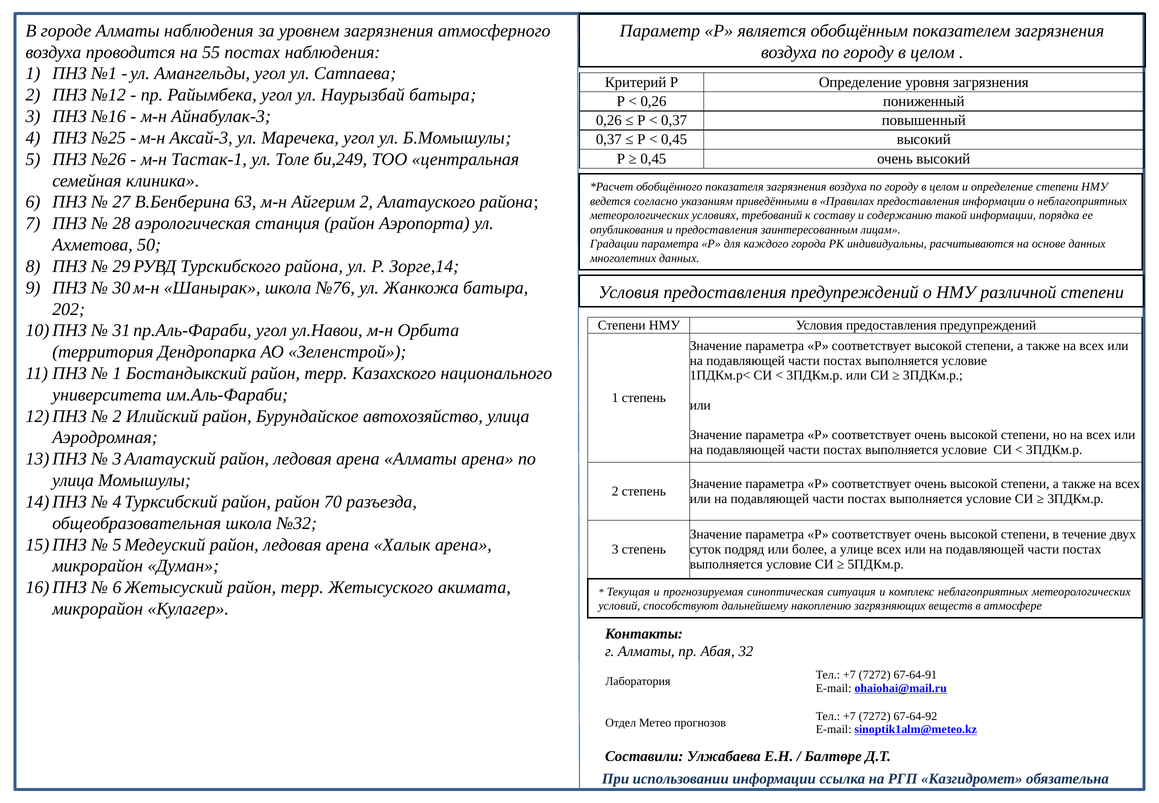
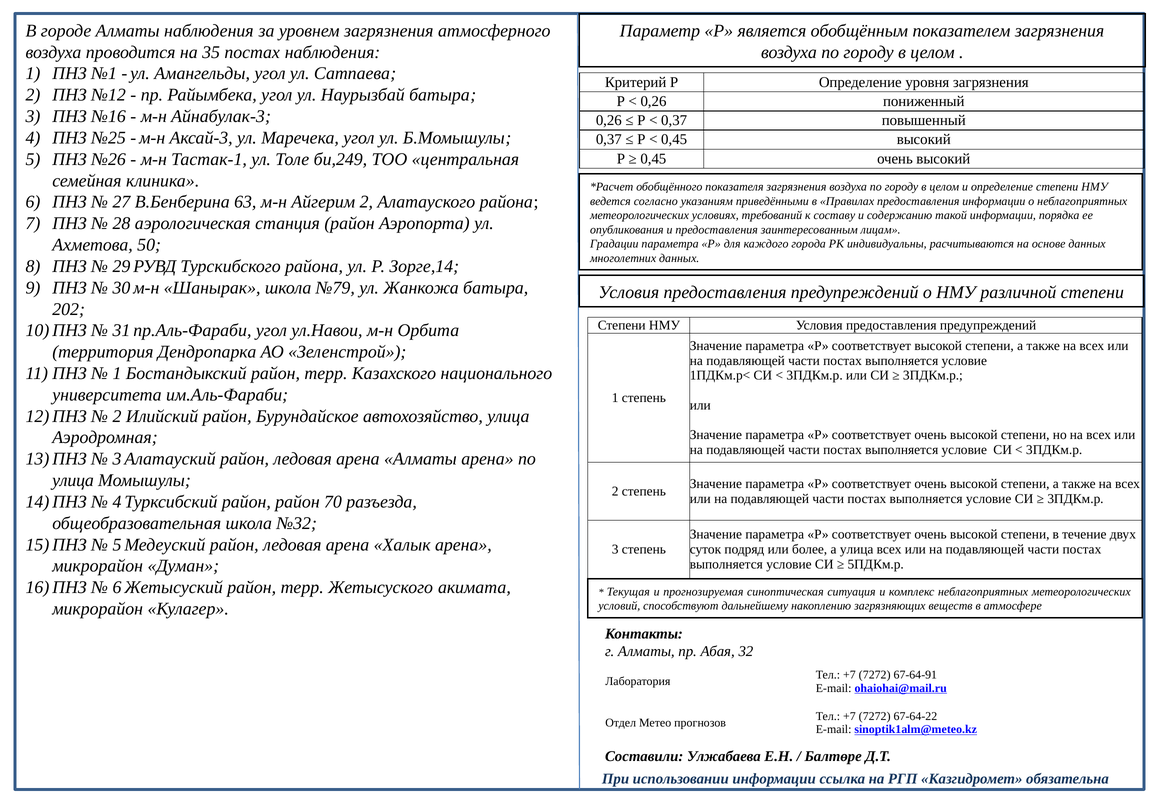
55: 55 -> 35 (211, 52)
№76: №76 -> №79 (335, 287)
а улице: улице -> улица (857, 549)
67-64-92: 67-64-92 -> 67-64-22 (915, 716)
